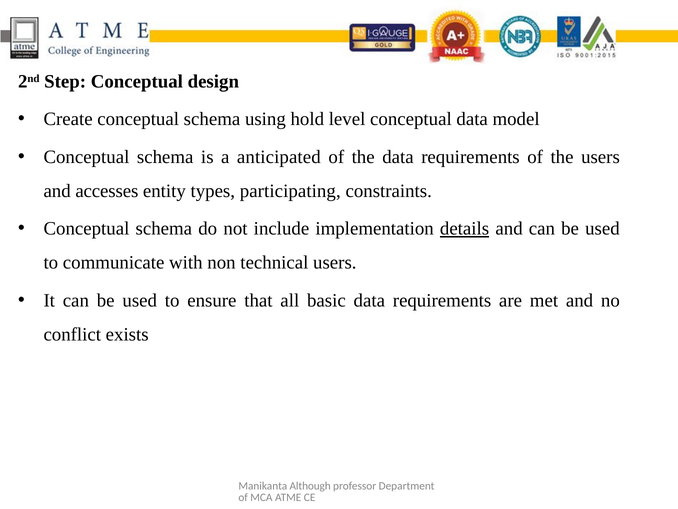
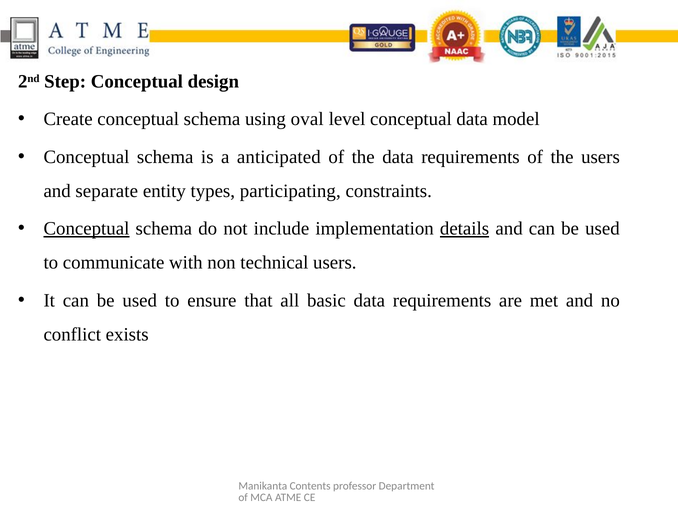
hold: hold -> oval (307, 119)
accesses: accesses -> separate (107, 191)
Conceptual underline: none -> present (86, 228)
Although: Although -> Contents (310, 486)
